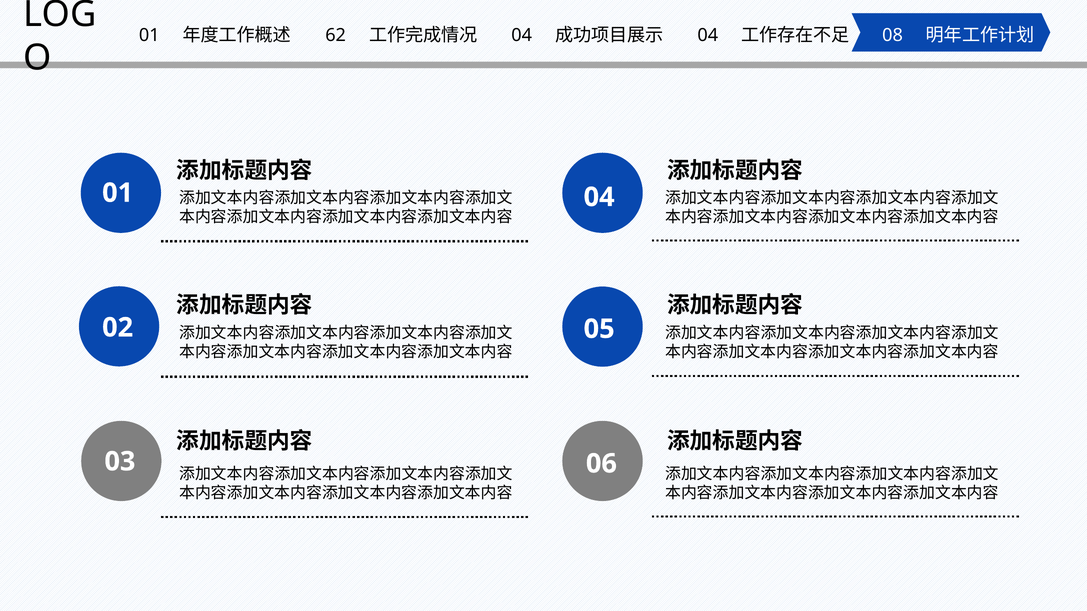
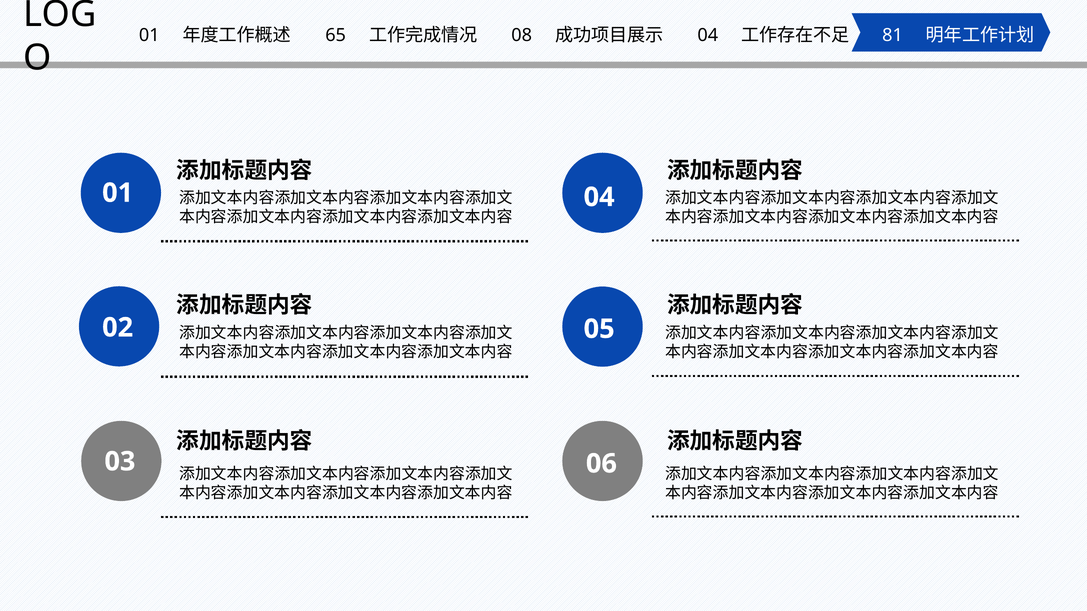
62: 62 -> 65 (336, 35)
04: 04 -> 08 (522, 35)
08: 08 -> 81 (893, 35)
